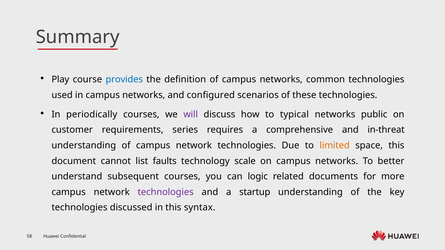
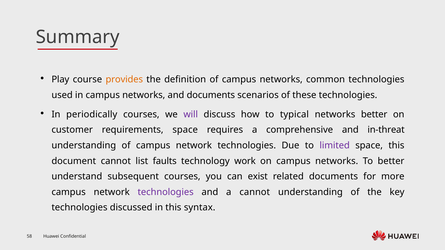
provides colour: blue -> orange (124, 80)
and configured: configured -> documents (211, 95)
networks public: public -> better (374, 114)
requirements series: series -> space (185, 130)
limited colour: orange -> purple (335, 146)
scale: scale -> work (245, 161)
logic: logic -> exist (258, 177)
a startup: startup -> cannot (255, 192)
